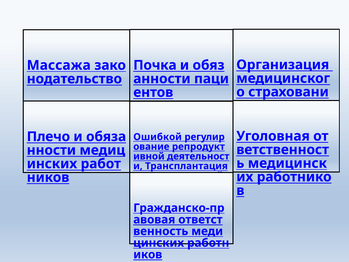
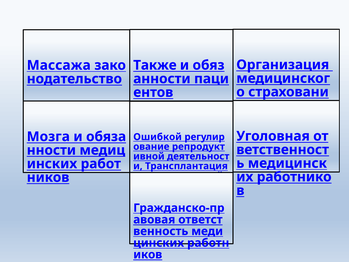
Почка: Почка -> Также (155, 65)
Плечо: Плечо -> Мозга (48, 136)
